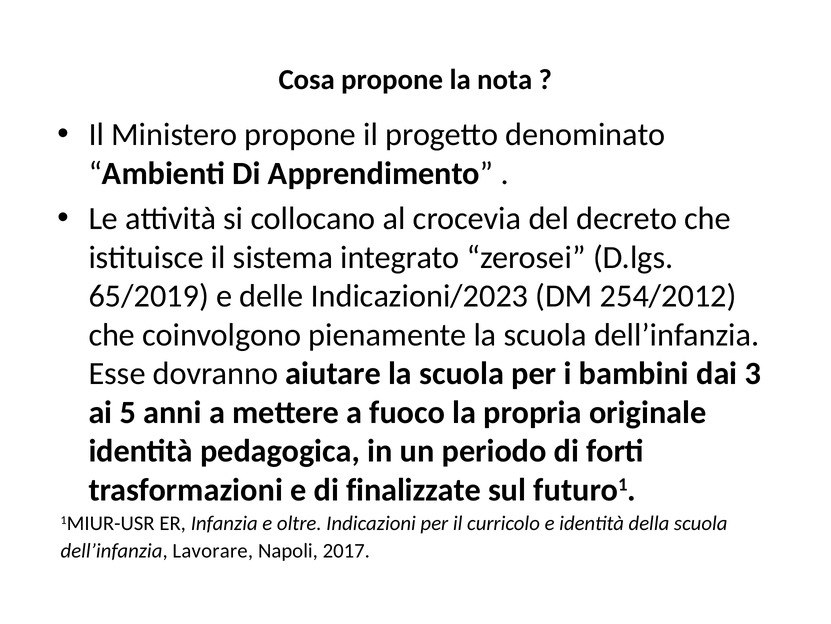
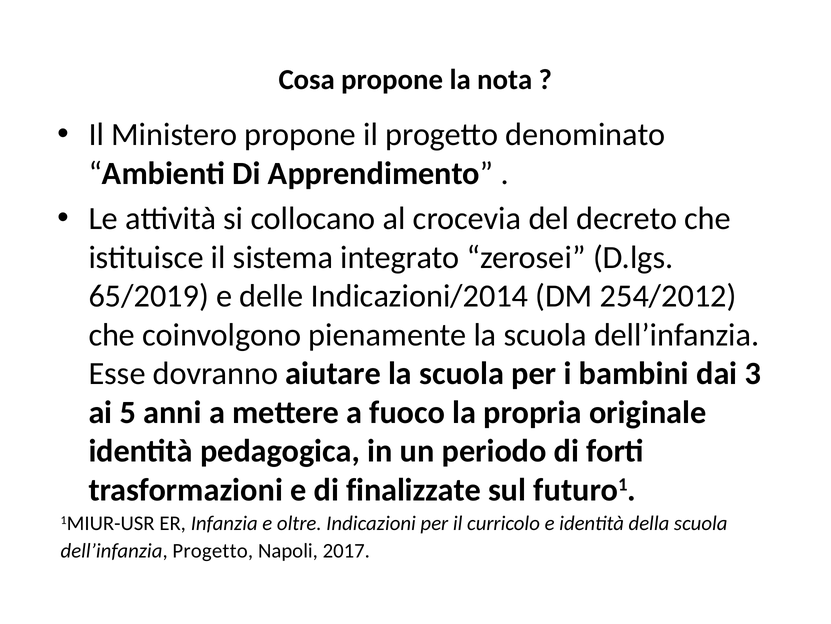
Indicazioni/2023: Indicazioni/2023 -> Indicazioni/2014 (419, 296)
dell’infanzia Lavorare: Lavorare -> Progetto (213, 550)
